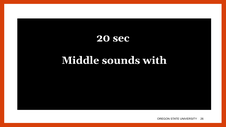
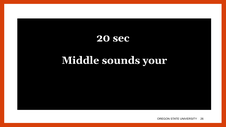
with: with -> your (155, 60)
